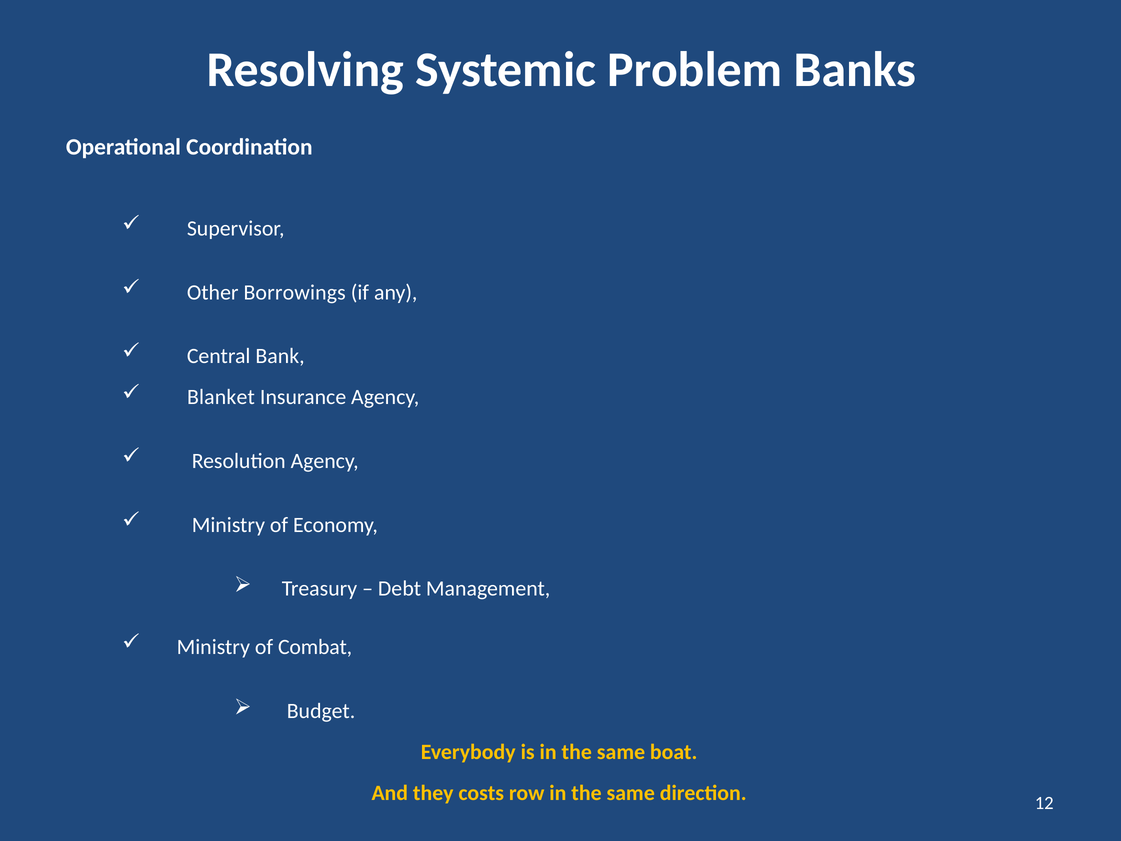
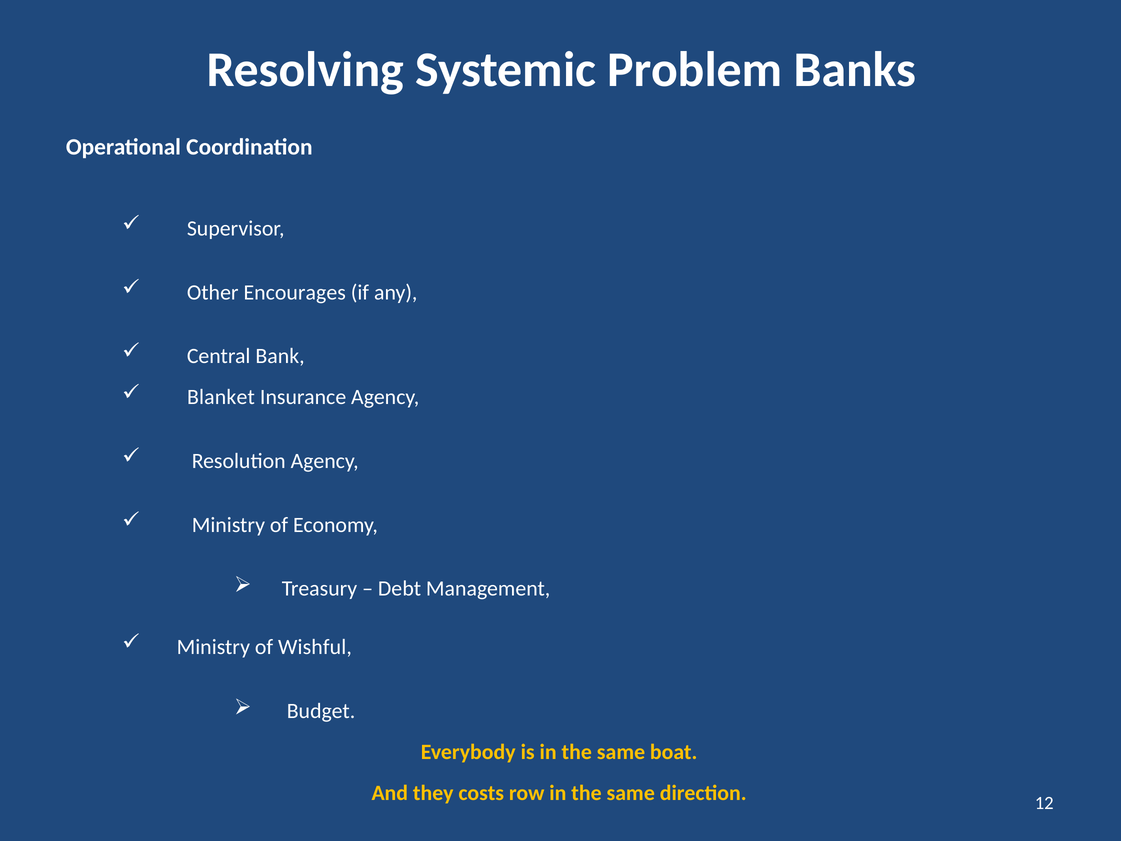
Borrowings: Borrowings -> Encourages (295, 292)
Combat: Combat -> Wishful (315, 647)
